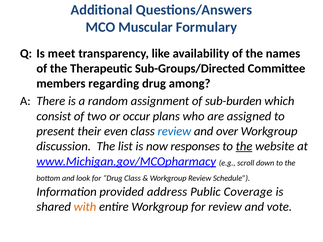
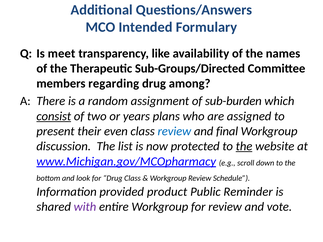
Muscular: Muscular -> Intended (146, 27)
consist underline: none -> present (54, 116)
occur: occur -> years (136, 116)
over: over -> final (227, 131)
responses: responses -> protected (195, 146)
address: address -> product (167, 192)
Coverage: Coverage -> Reminder (248, 192)
with colour: orange -> purple (85, 207)
